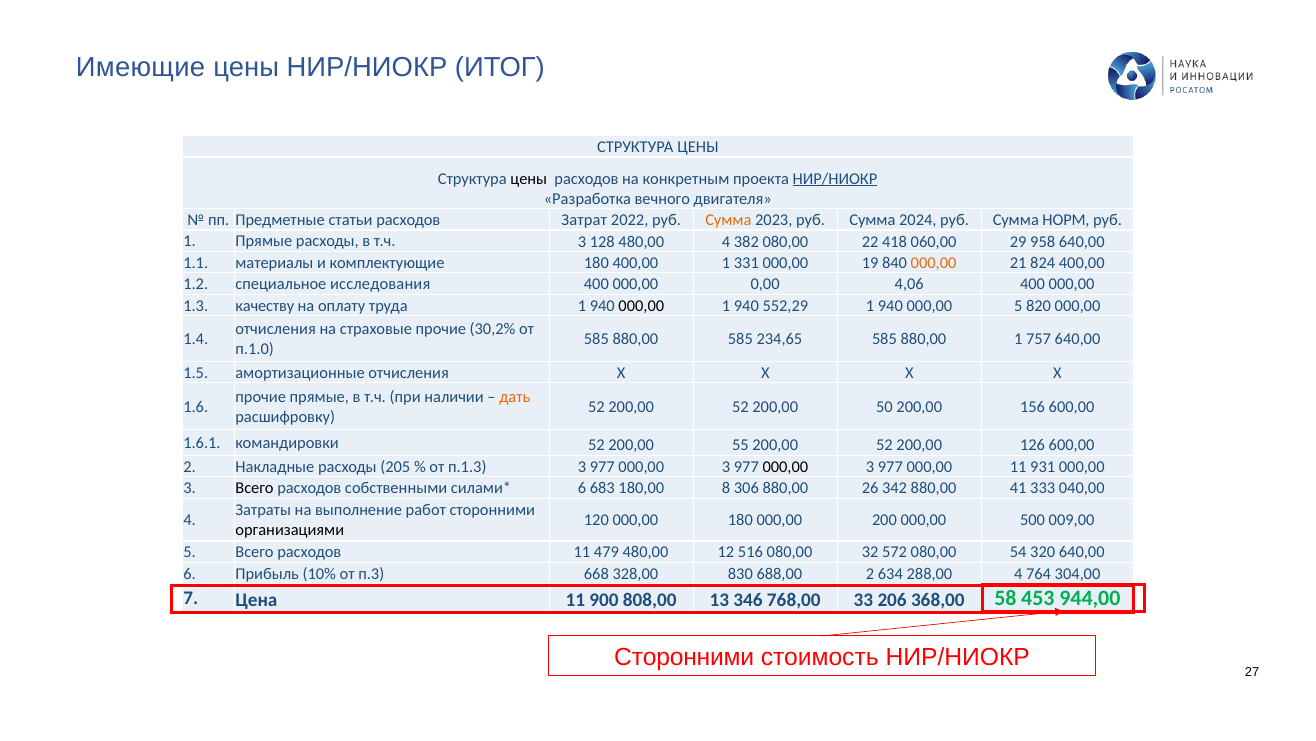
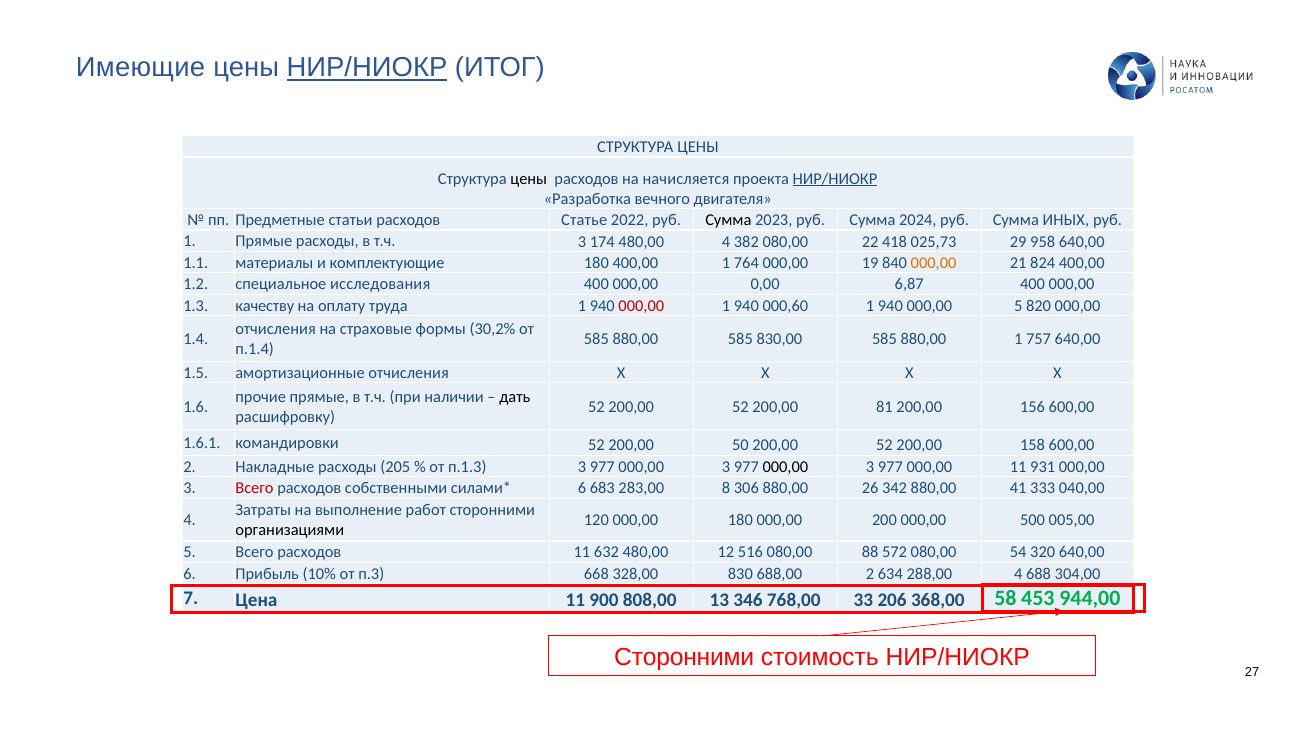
НИР/НИОКР underline: none -> present (367, 68)
конкретным: конкретным -> начисляется (686, 178)
Затрат: Затрат -> Статье (584, 220)
Сумма colour: orange -> black (728, 220)
НОРМ: НОРМ -> ИНЫХ (1066, 220)
128: 128 -> 174 (602, 241)
060,00: 060,00 -> 025,73 (934, 241)
331: 331 -> 764 (746, 263)
4,06: 4,06 -> 6,87 (909, 284)
000,00 colour: black -> red (641, 306)
552,29: 552,29 -> 000,60 (785, 306)
страховые прочие: прочие -> формы (441, 329)
234,65: 234,65 -> 830,00 (779, 339)
п.1.0: п.1.0 -> п.1.4 (255, 349)
дать colour: orange -> black (515, 397)
50: 50 -> 81 (885, 407)
55: 55 -> 50 (740, 445)
126: 126 -> 158 (1033, 445)
Всего colour: black -> red (255, 488)
180,00: 180,00 -> 283,00 (641, 488)
009,00: 009,00 -> 005,00 (1072, 520)
479: 479 -> 632 (606, 552)
32: 32 -> 88 (870, 552)
764: 764 -> 688 (1039, 573)
